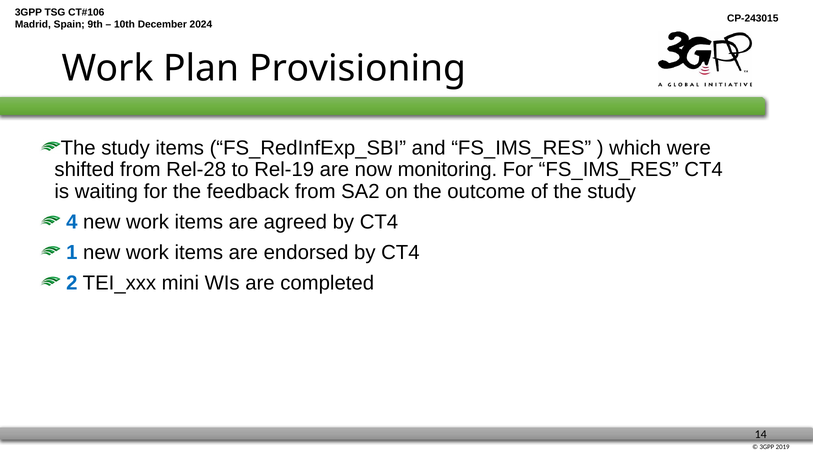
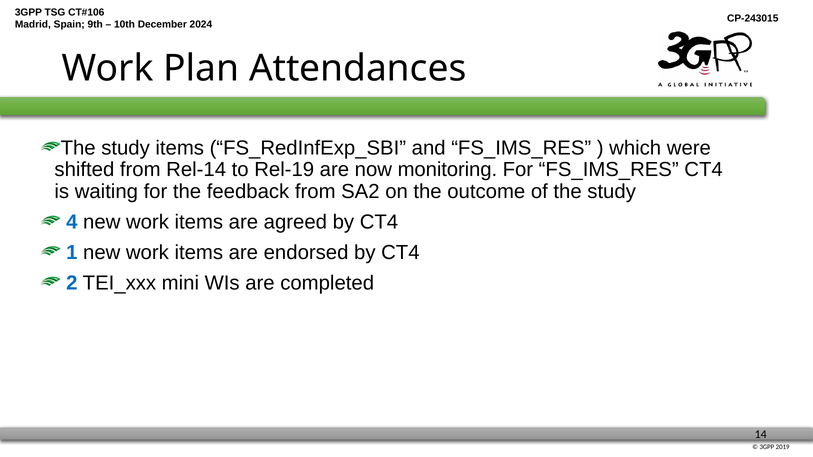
Provisioning: Provisioning -> Attendances (358, 68)
Rel-28: Rel-28 -> Rel-14 (196, 170)
